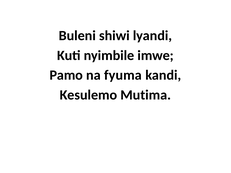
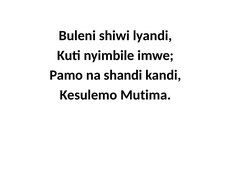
fyuma: fyuma -> shandi (123, 75)
